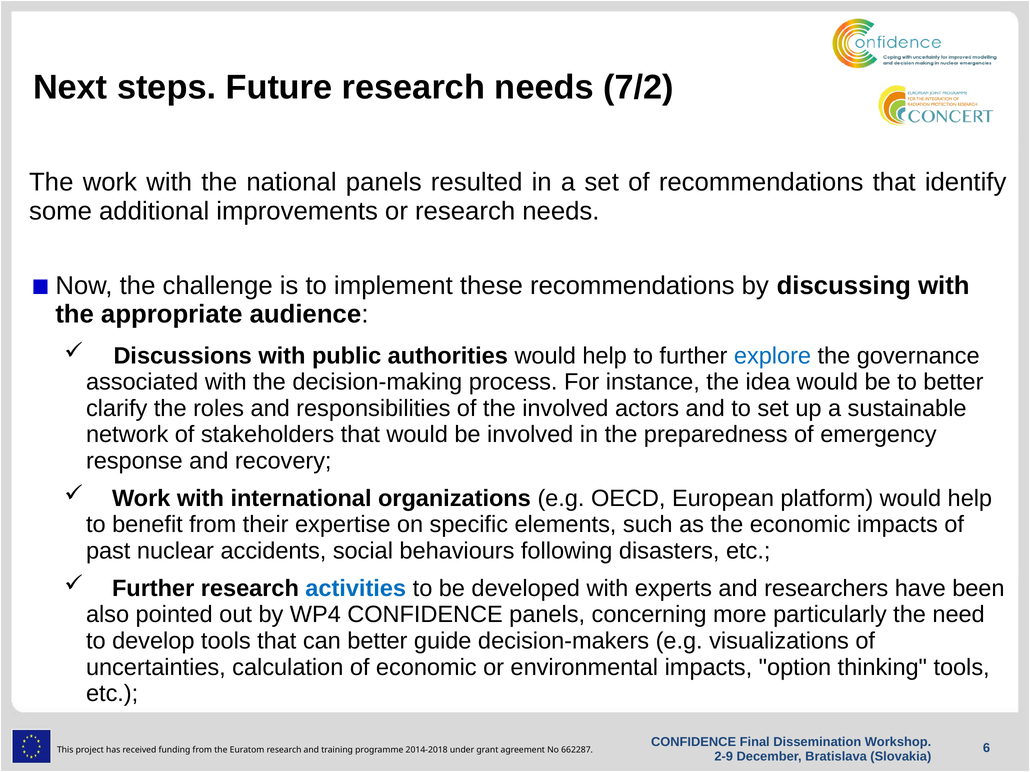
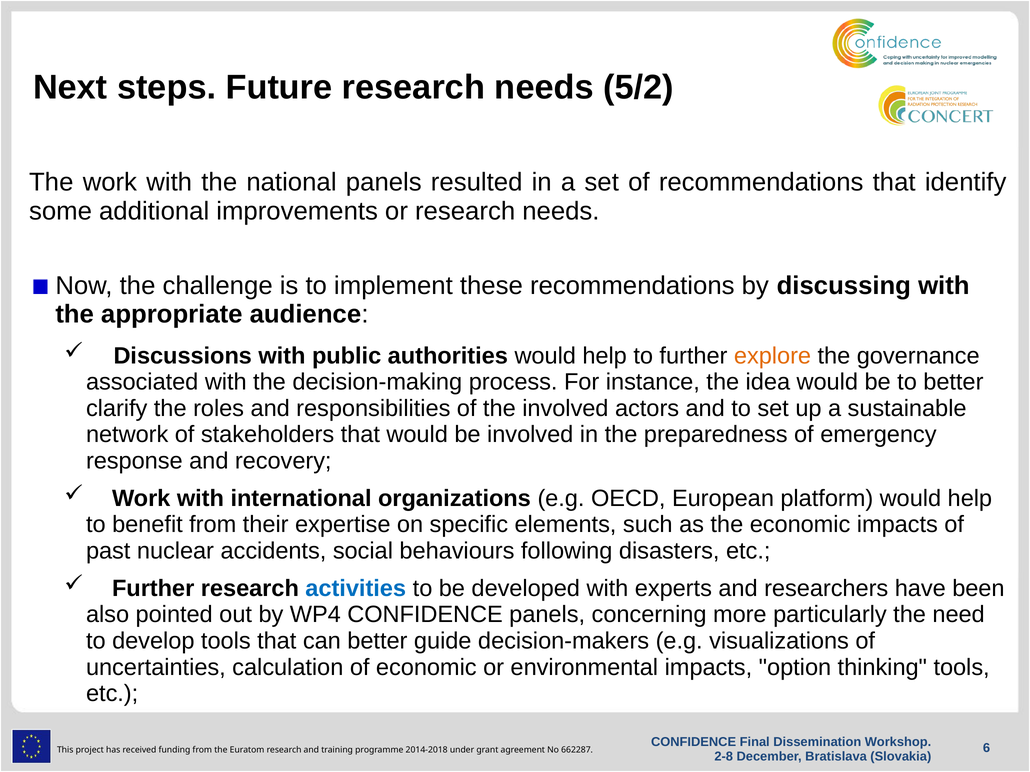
7/2: 7/2 -> 5/2 (639, 87)
explore colour: blue -> orange (773, 356)
2-9: 2-9 -> 2-8 (724, 757)
